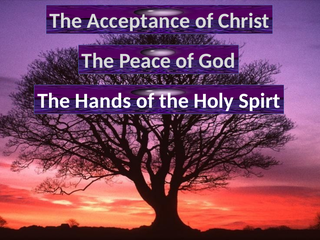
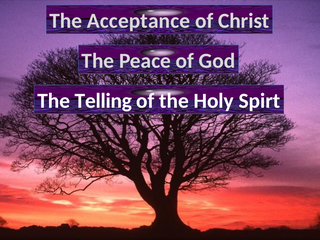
Hands: Hands -> Telling (103, 101)
